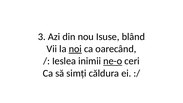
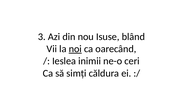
ne-o underline: present -> none (113, 61)
